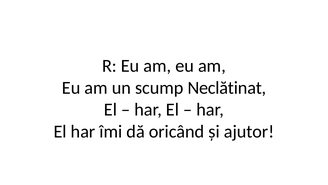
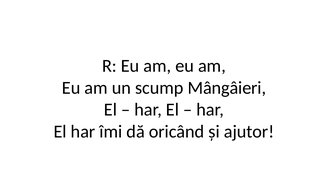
Neclătinat: Neclătinat -> Mângâieri (227, 88)
